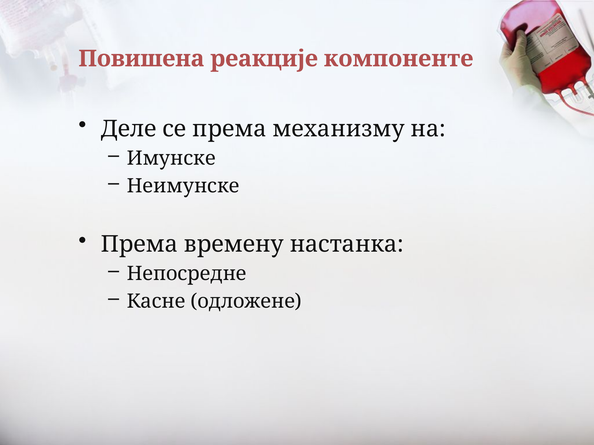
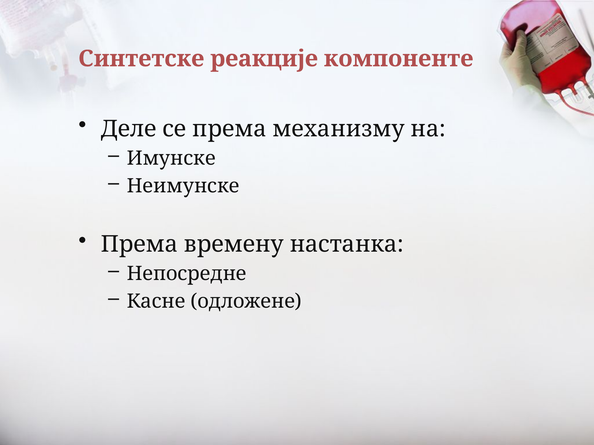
Повишена: Повишена -> Синтетске (141, 59)
